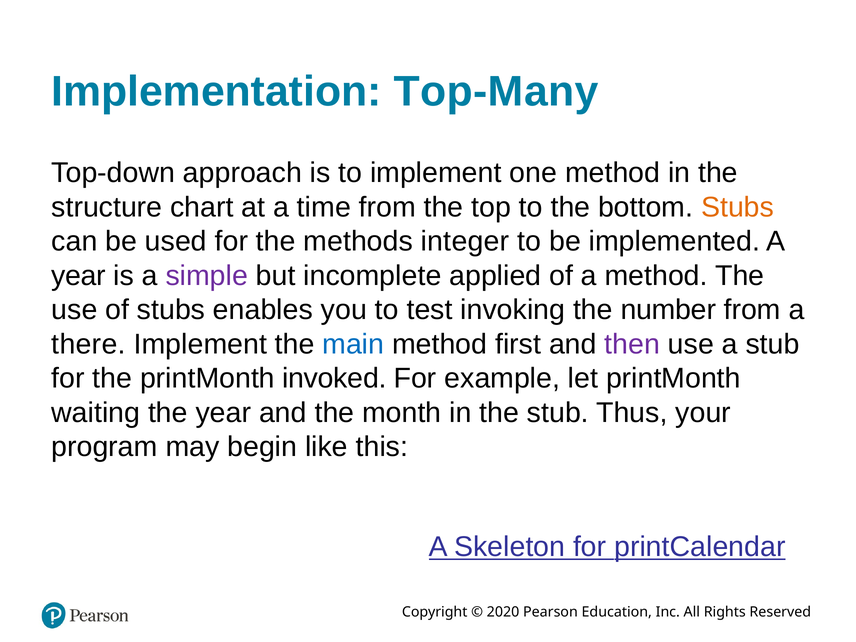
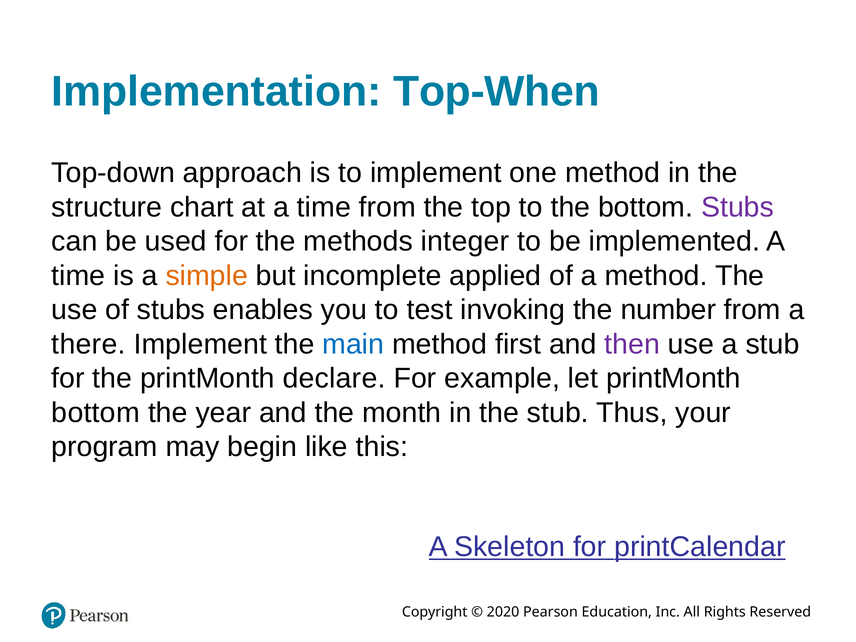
Top-Many: Top-Many -> Top-When (497, 92)
Stubs colour: orange -> purple (738, 207)
year: year -> time (78, 276)
simple colour: purple -> orange (207, 276)
invoked: invoked -> declare (334, 378)
waiting: waiting -> bottom (96, 413)
